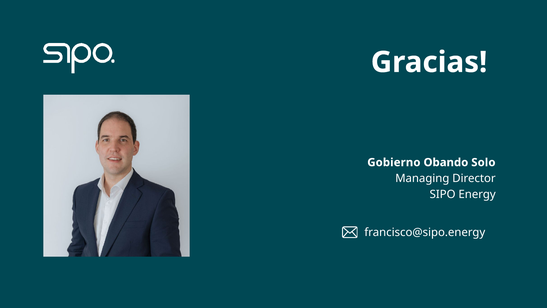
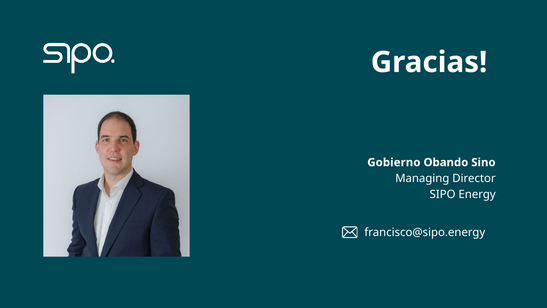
Solo: Solo -> Sino (483, 162)
